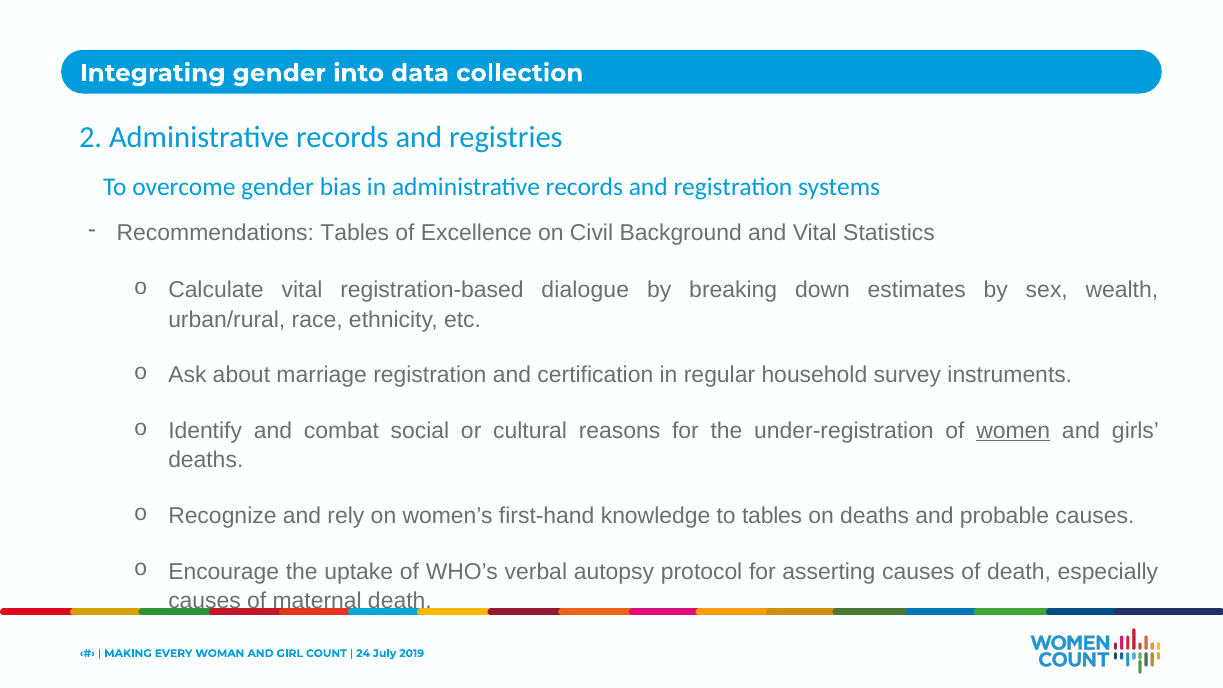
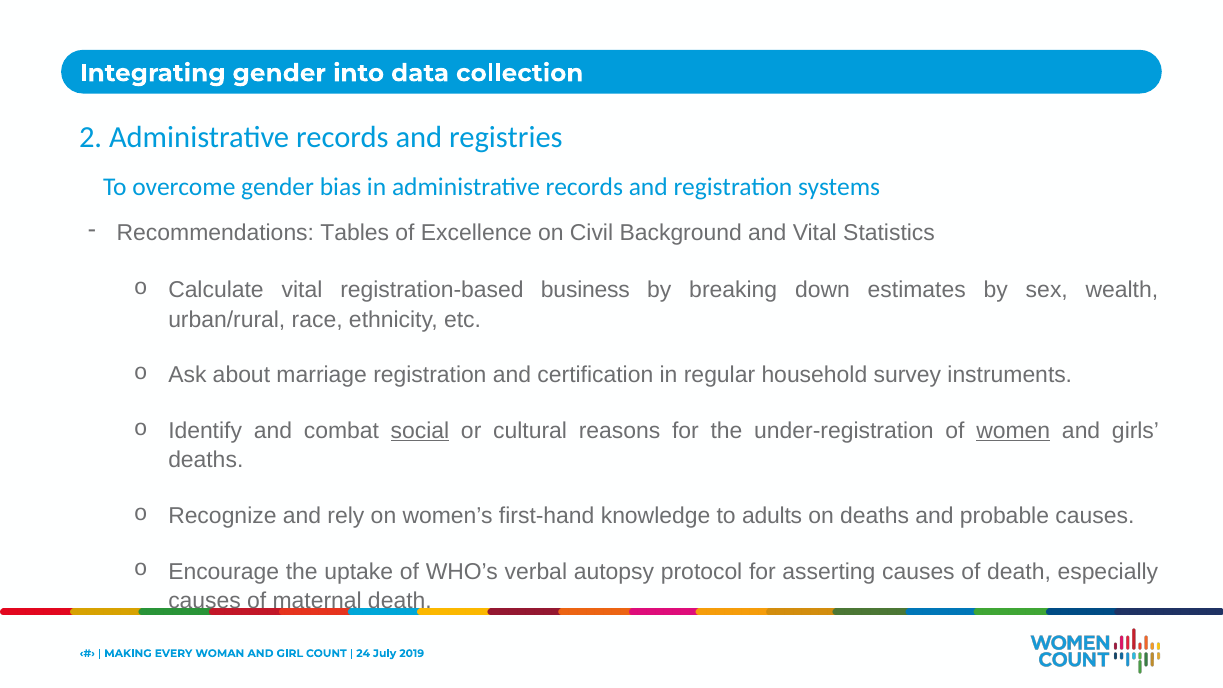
dialogue: dialogue -> business (585, 290)
social underline: none -> present (420, 431)
to tables: tables -> adults (772, 516)
